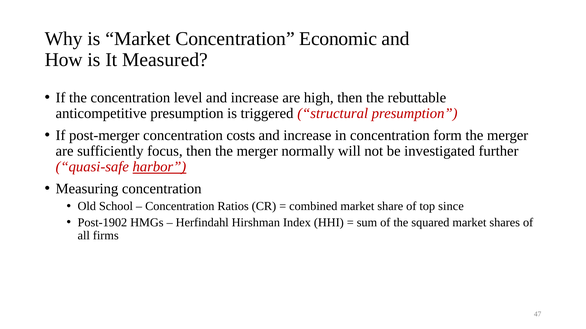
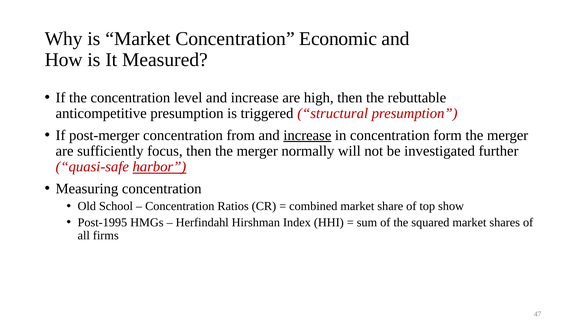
costs: costs -> from (241, 136)
increase underline: none -> present (307, 136)
since: since -> show (451, 207)
Post-1902: Post-1902 -> Post-1995 (102, 223)
